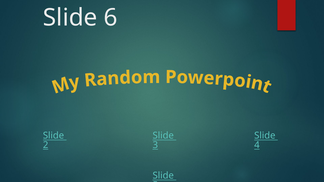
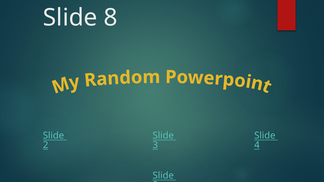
6: 6 -> 8 (111, 18)
